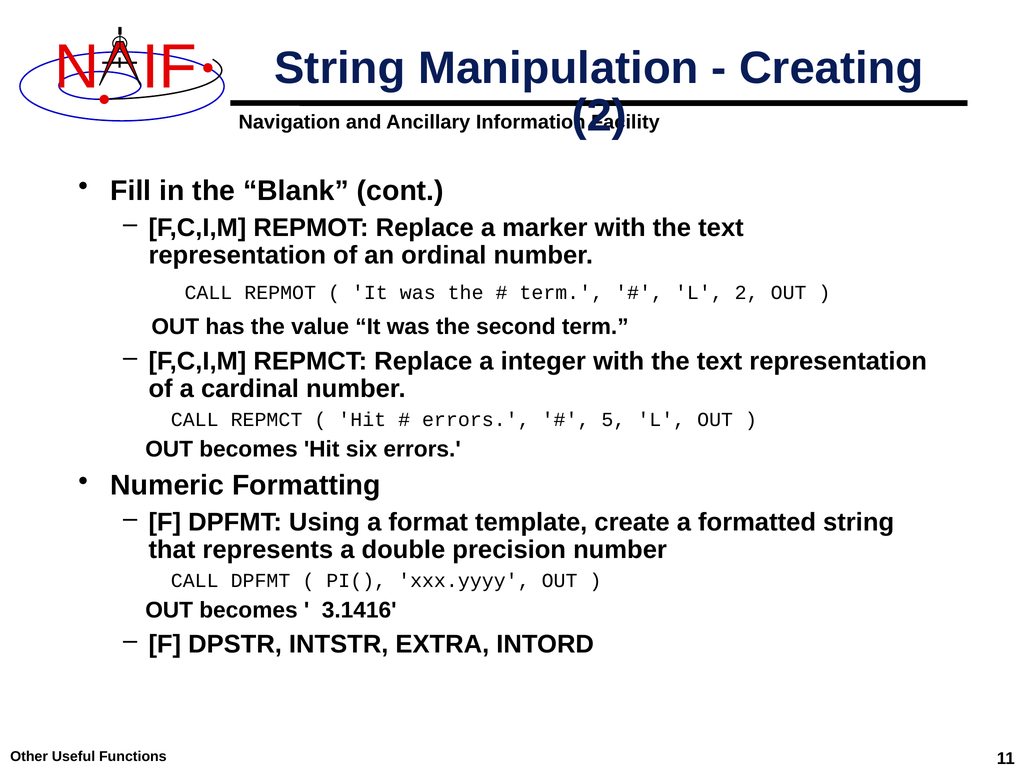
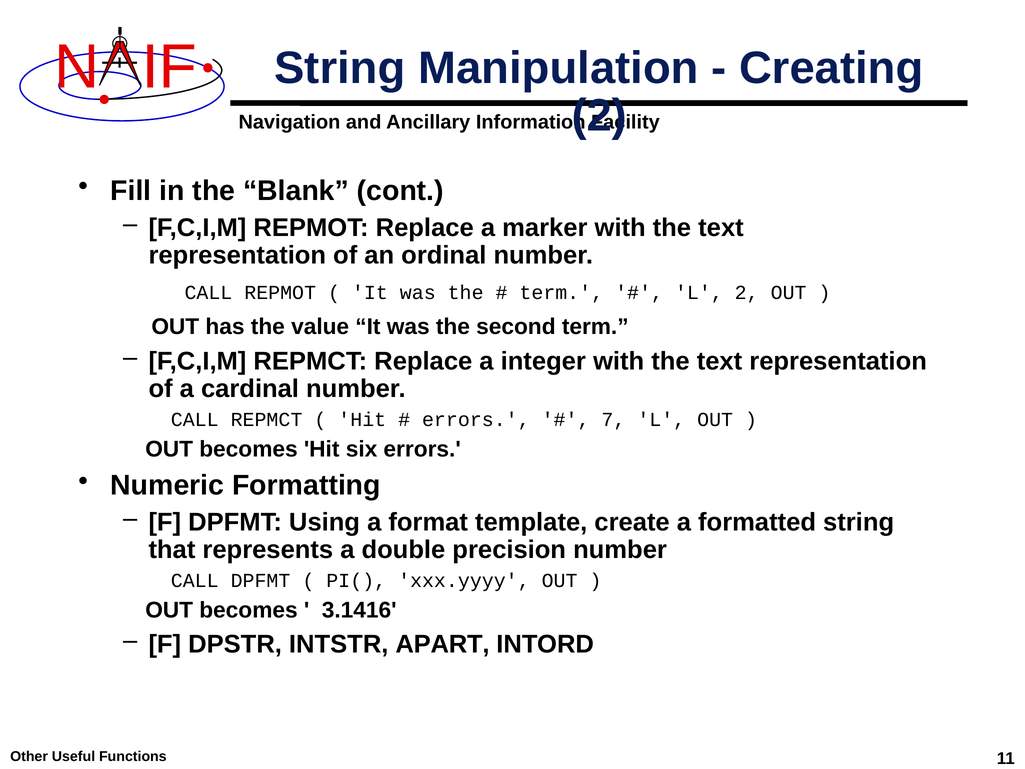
5: 5 -> 7 (613, 420)
EXTRA: EXTRA -> APART (442, 644)
